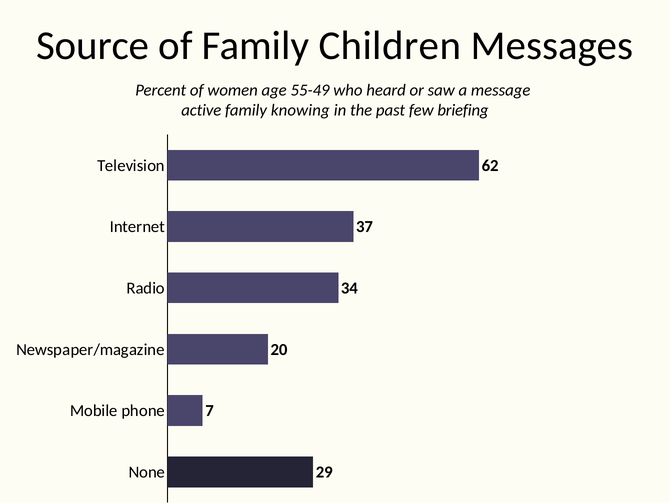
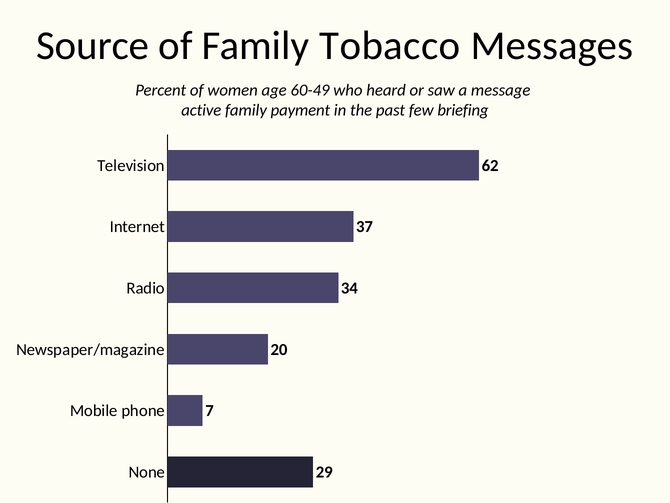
Children: Children -> Tobacco (390, 46)
55-49: 55-49 -> 60-49 (310, 90)
knowing: knowing -> payment (300, 110)
